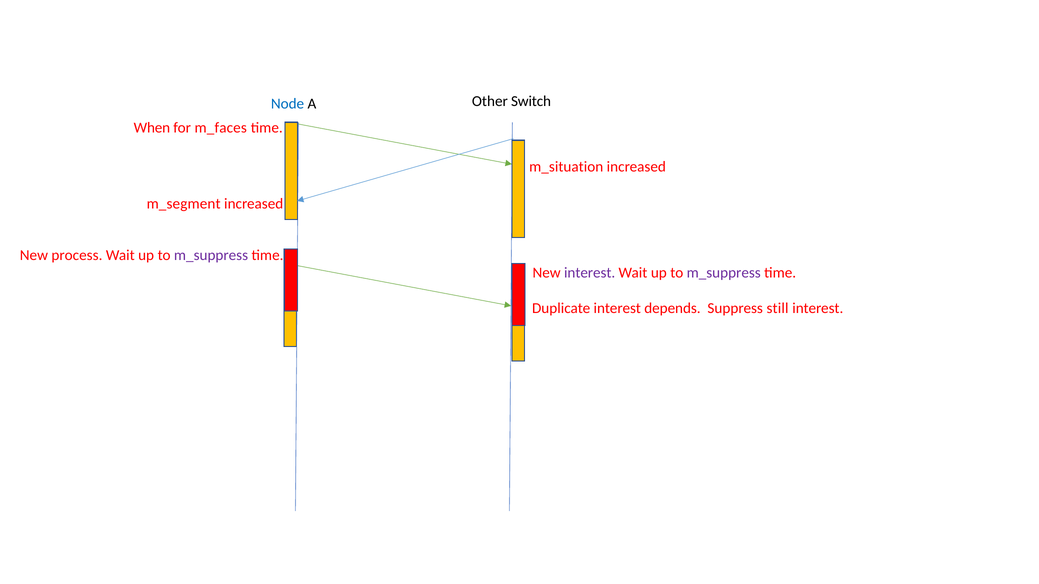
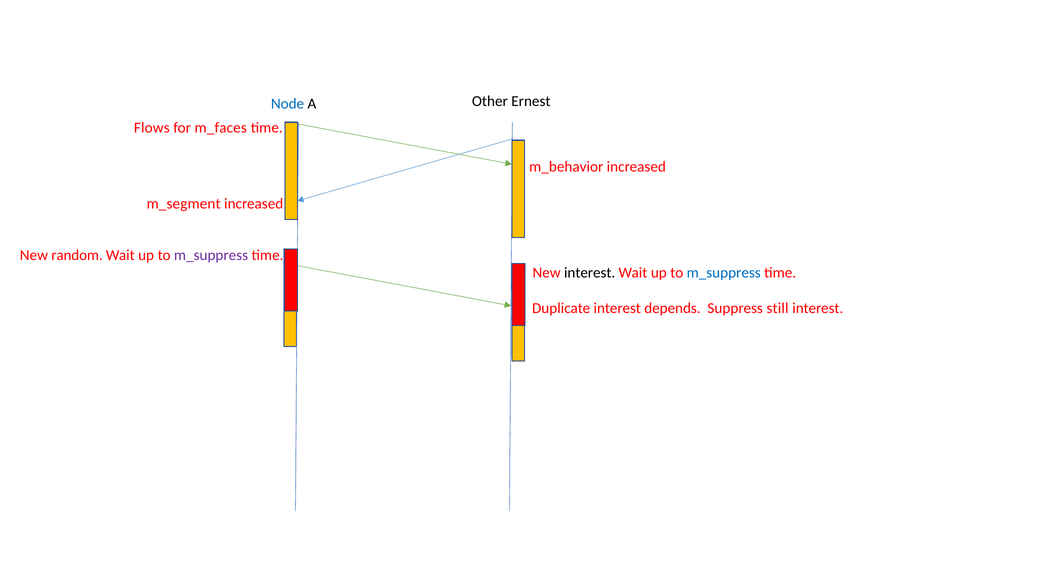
Switch: Switch -> Ernest (531, 101)
When: When -> Flows (152, 128)
m_situation: m_situation -> m_behavior (566, 167)
process: process -> random (77, 256)
interest colour: purple -> black (590, 273)
m_suppress colour: purple -> blue (724, 273)
